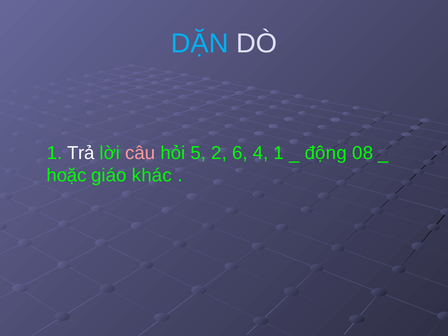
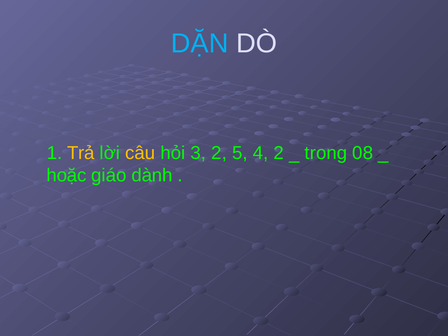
Trả colour: white -> yellow (81, 153)
câu colour: pink -> yellow (140, 153)
5: 5 -> 3 (198, 153)
6: 6 -> 5 (240, 153)
4 1: 1 -> 2 (279, 153)
động: động -> trong (326, 153)
khác: khác -> dành (152, 175)
